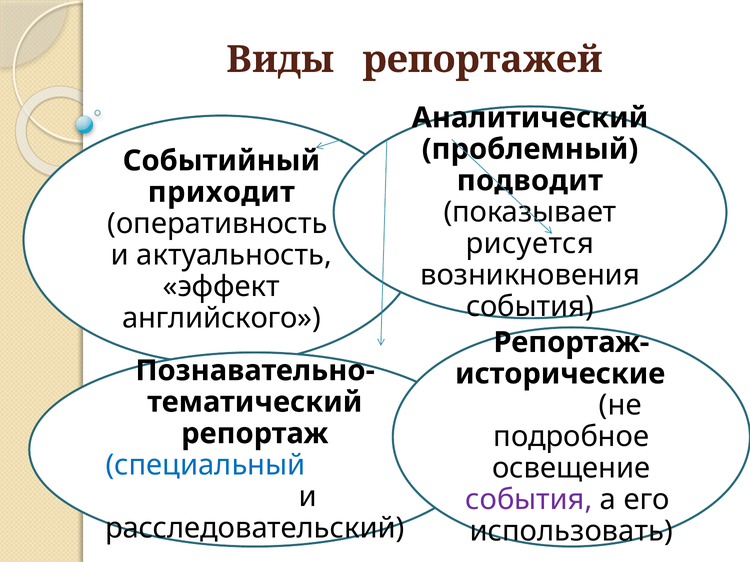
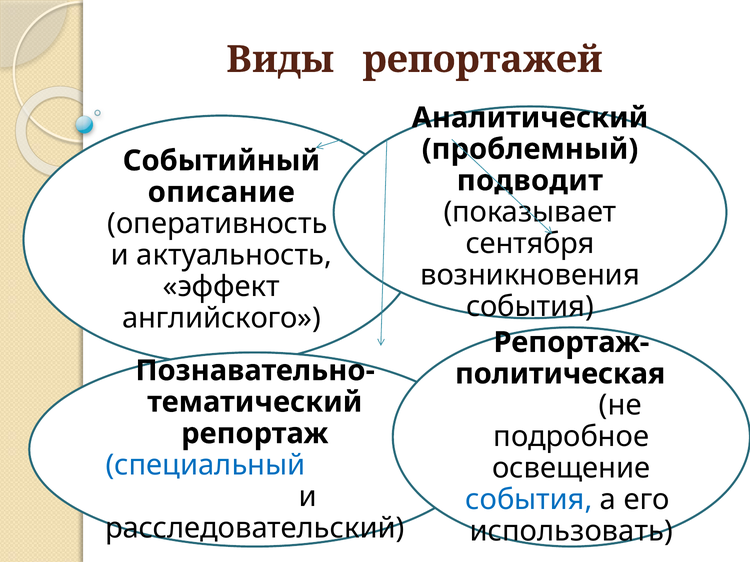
приходит: приходит -> описание (221, 192)
рисуется: рисуется -> сентября (530, 244)
исторические: исторические -> политическая (560, 374)
события colour: purple -> blue (529, 500)
